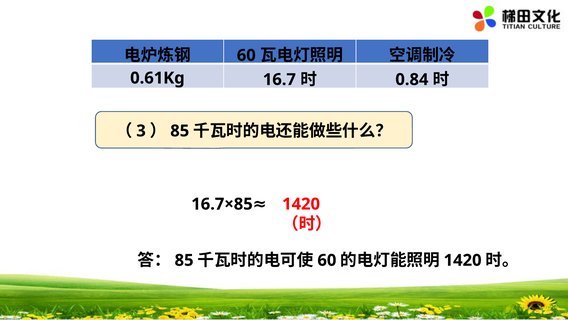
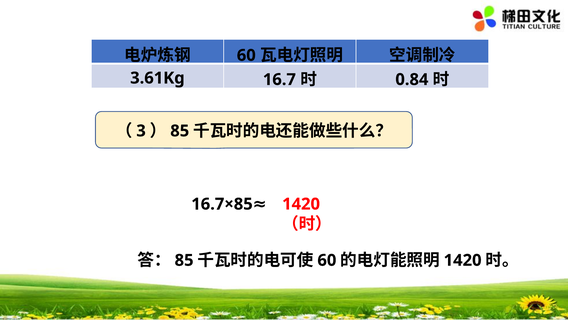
0.61Kg: 0.61Kg -> 3.61Kg (157, 78)
